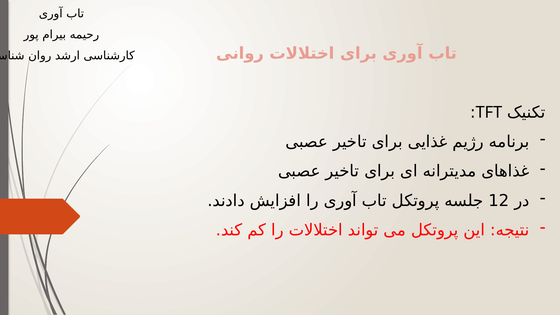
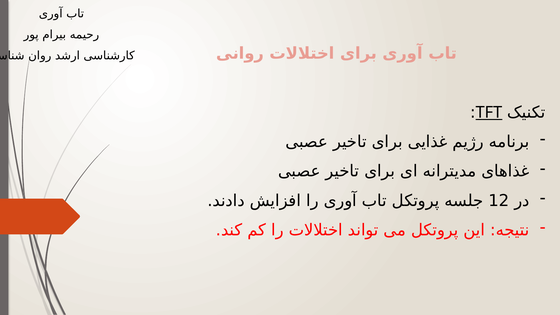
TFT underline: none -> present (489, 112)
